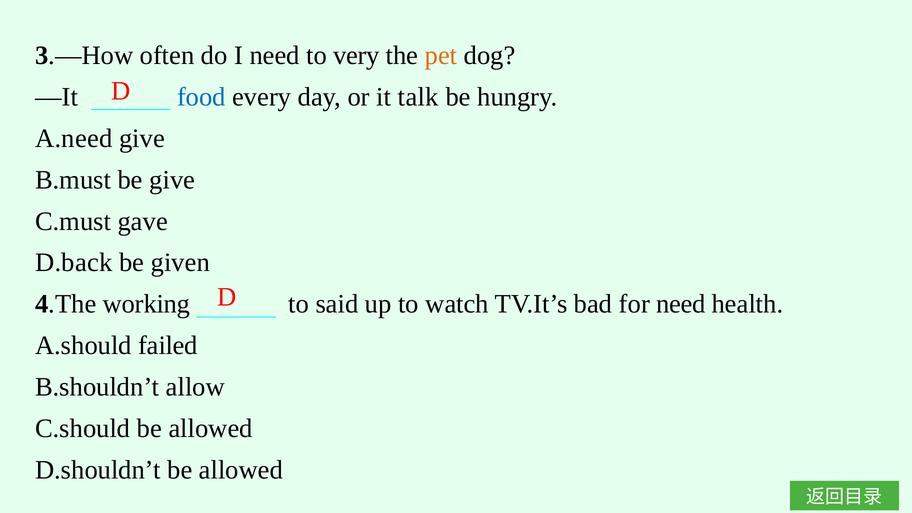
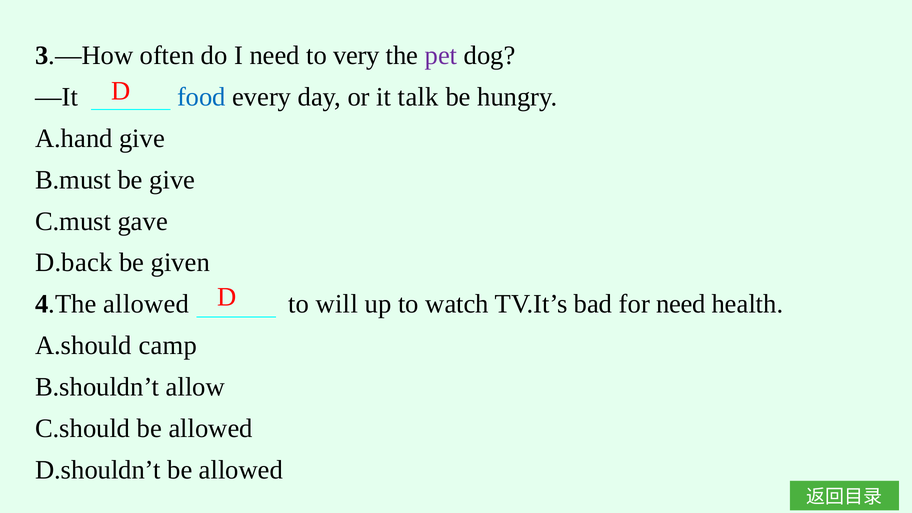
pet colour: orange -> purple (441, 55)
A.need: A.need -> A.hand (74, 138)
4.The working: working -> allowed (146, 304)
said: said -> will (337, 304)
failed: failed -> camp (168, 346)
